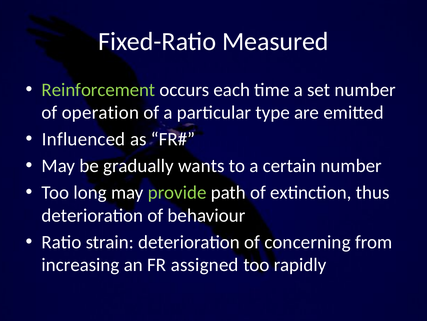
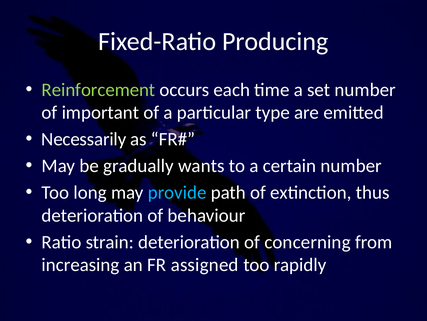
Measured: Measured -> Producing (275, 41)
operation: operation -> important (100, 112)
Influenced: Influenced -> Necessarily (84, 139)
provide colour: light green -> light blue (177, 192)
